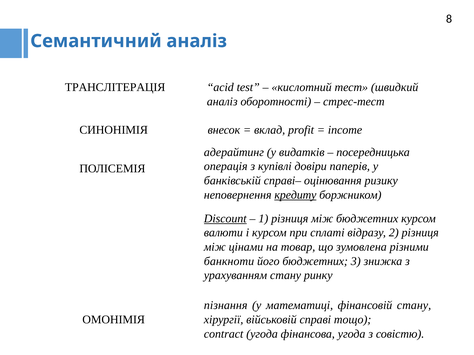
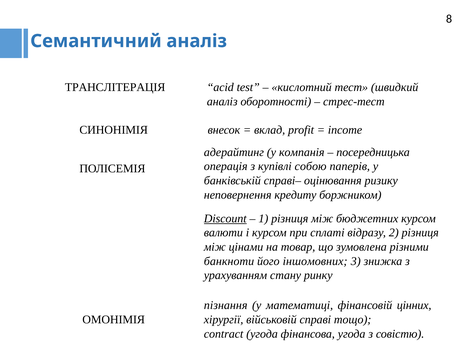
видатків: видатків -> компанія (302, 152)
довіри: довіри -> собою (311, 167)
кредиту underline: present -> none (295, 195)
його бюджетних: бюджетних -> іншомовних (315, 262)
фінансовій стану: стану -> цінних (414, 306)
